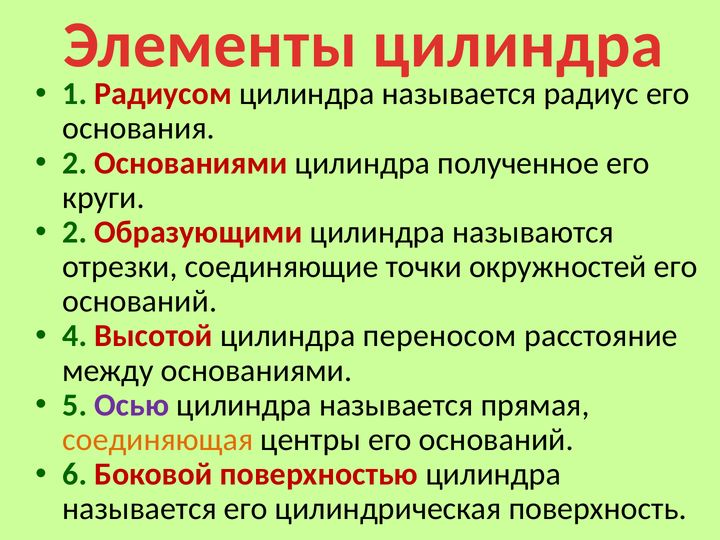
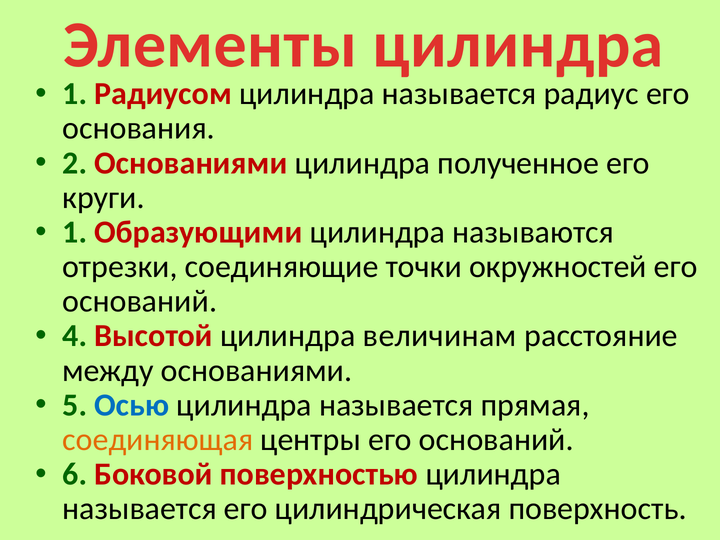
2: 2 -> 1 (75, 232)
переносом: переносом -> величинам (440, 336)
Осью colour: purple -> blue (132, 405)
